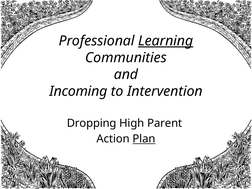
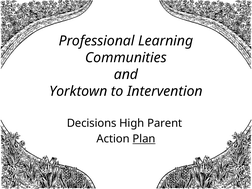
Learning underline: present -> none (166, 41)
Incoming: Incoming -> Yorktown (78, 91)
Dropping: Dropping -> Decisions (92, 123)
